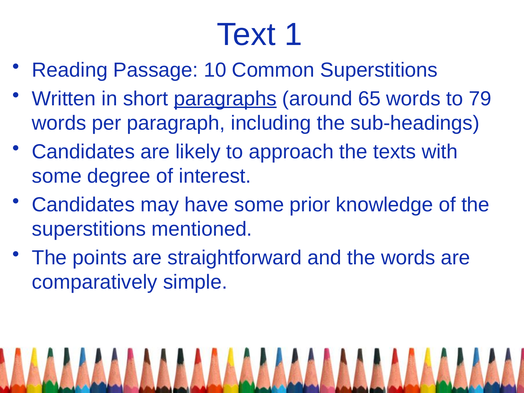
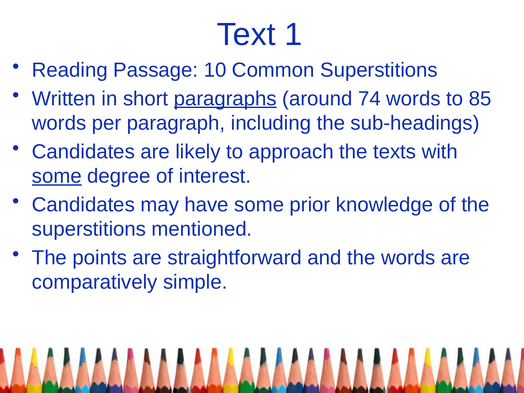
65: 65 -> 74 (369, 99)
79: 79 -> 85 (480, 99)
some underline: none -> present (57, 176)
